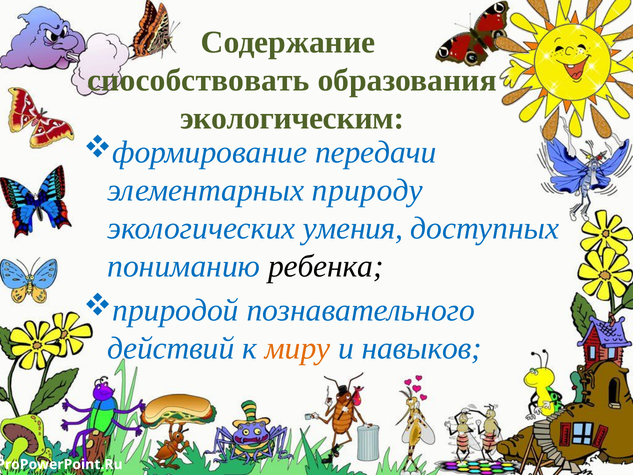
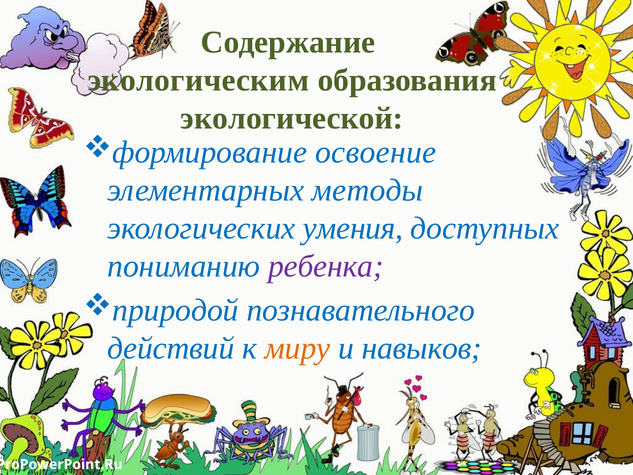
способствовать: способствовать -> экологическим (198, 80)
экологическим: экологическим -> экологической (292, 118)
передачи: передачи -> освоение (376, 152)
природу: природу -> методы (368, 190)
ребенка colour: black -> purple (326, 266)
